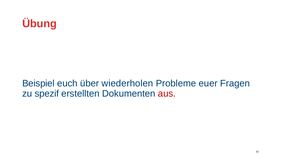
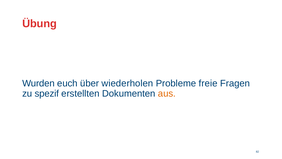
Beispiel: Beispiel -> Wurden (38, 83)
euer: euer -> freie (208, 83)
aus colour: red -> orange (167, 93)
